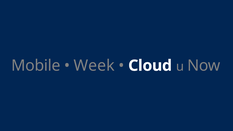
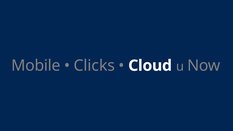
Week: Week -> Clicks (94, 66)
